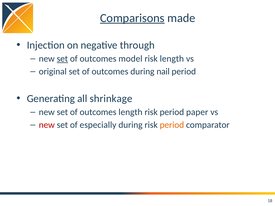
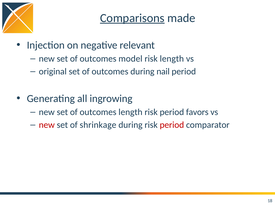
through: through -> relevant (137, 45)
set underline: present -> none (62, 59)
shrinkage: shrinkage -> ingrowing (111, 99)
paper: paper -> favors (197, 112)
especially: especially -> shrinkage (98, 125)
period colour: orange -> red (172, 125)
